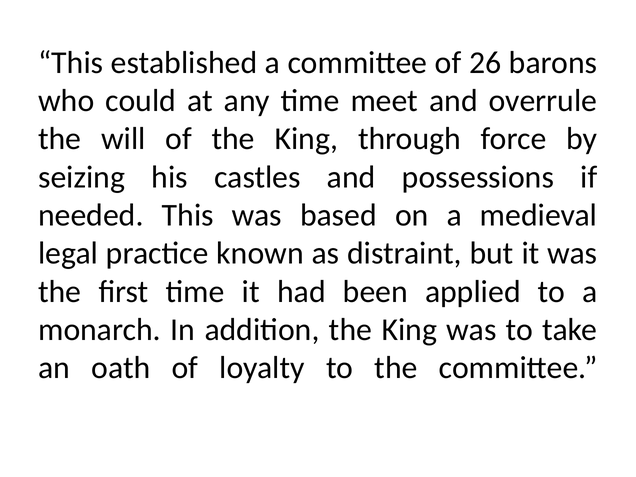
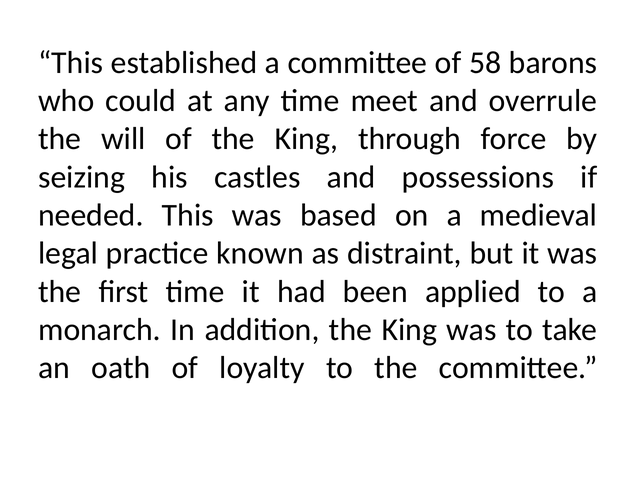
26: 26 -> 58 (485, 63)
